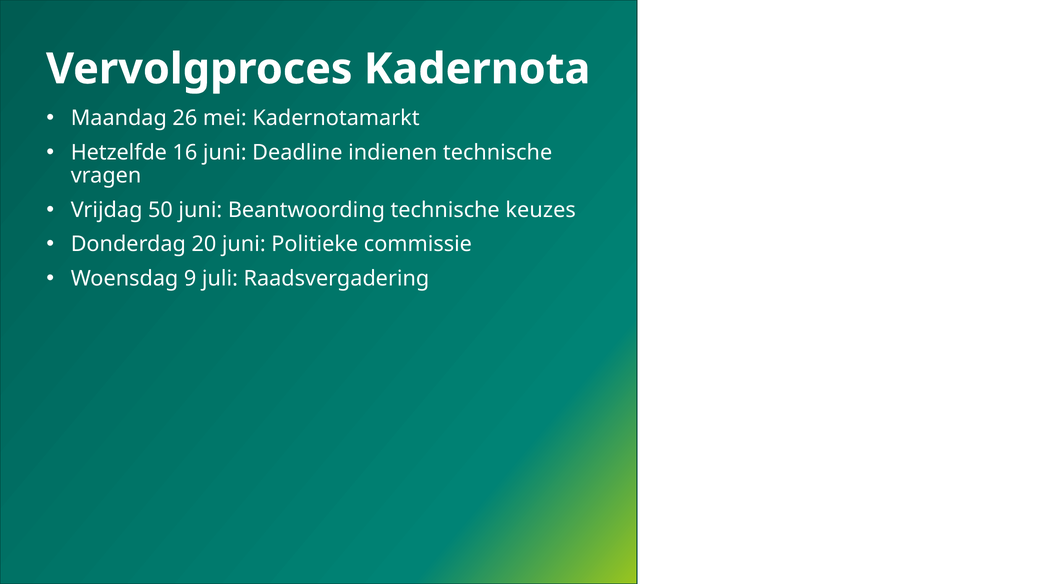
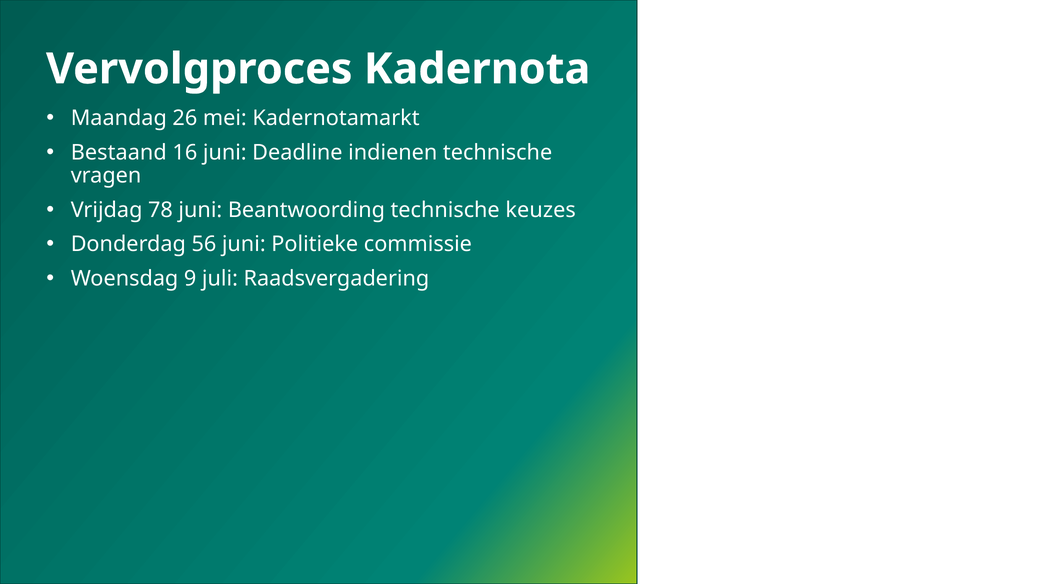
Hetzelfde: Hetzelfde -> Bestaand (119, 152)
50: 50 -> 78 (160, 210)
20: 20 -> 56 (204, 244)
